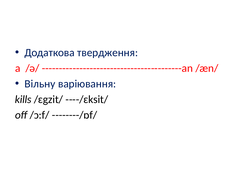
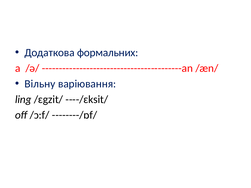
твердження: твердження -> формальних (108, 53)
kills: kills -> ling (23, 100)
